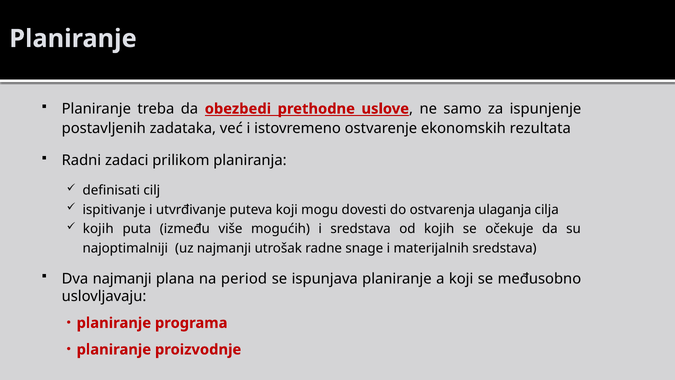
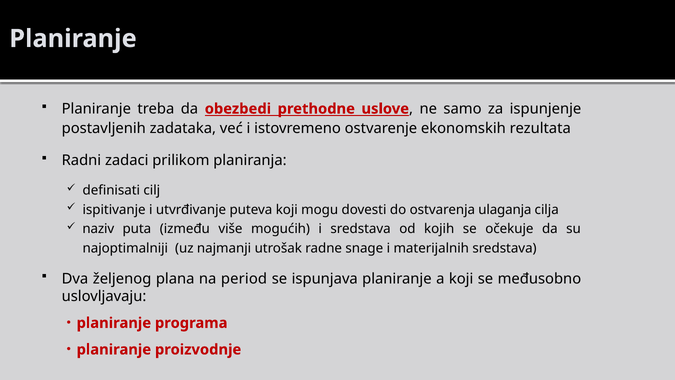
kojih: kojih -> naziv (98, 229)
Dva najmanji: najmanji -> željenog (122, 278)
